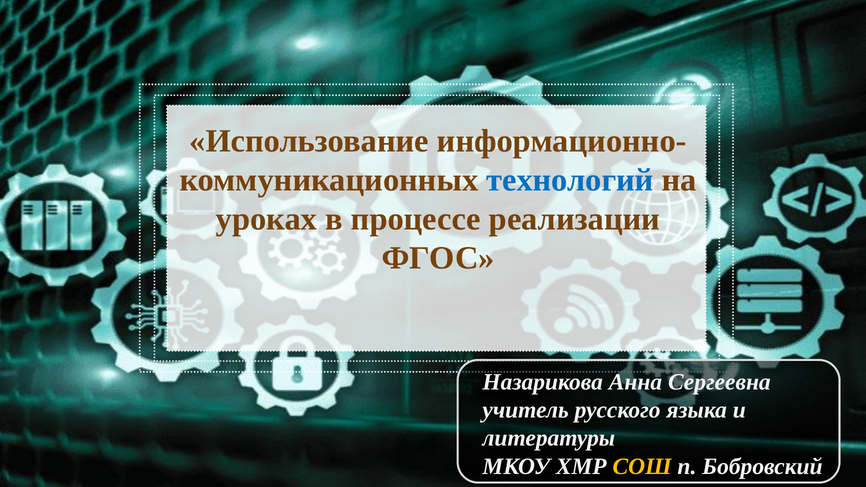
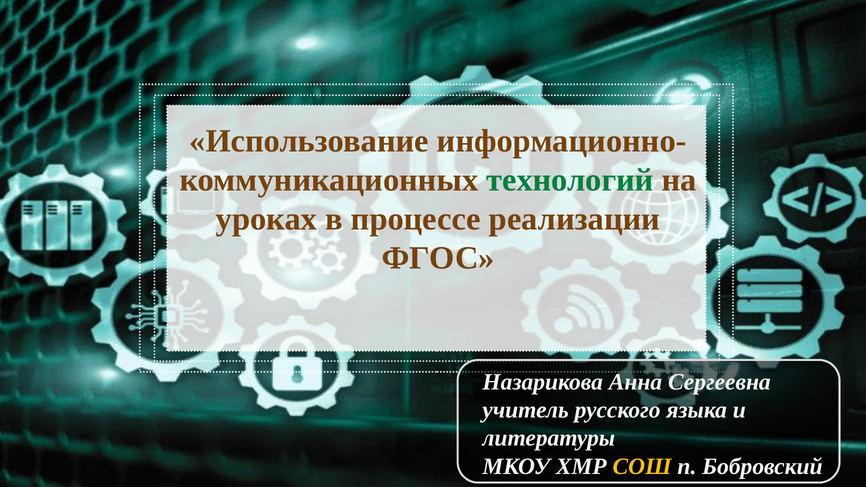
технологий colour: blue -> green (570, 180)
